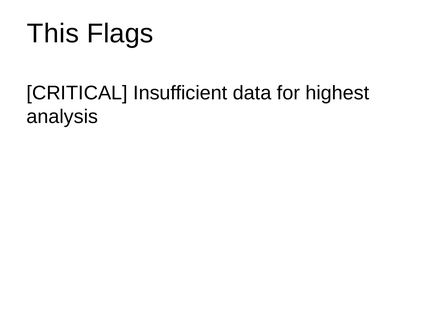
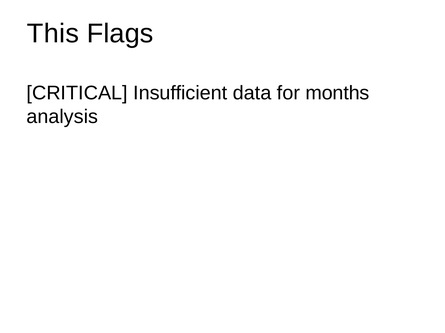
highest: highest -> months (337, 93)
